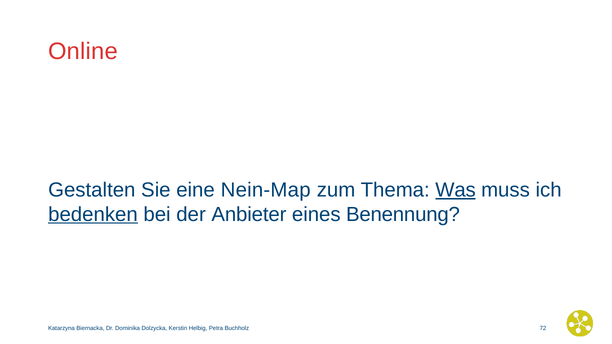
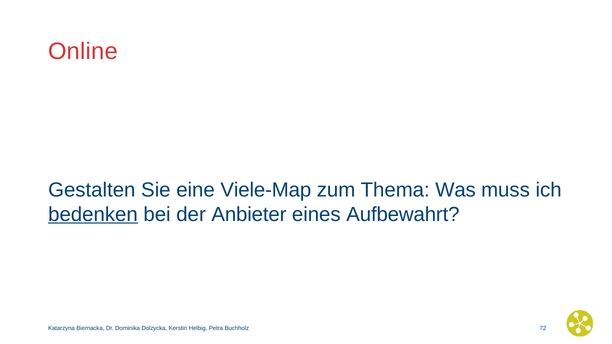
Nein-Map: Nein-Map -> Viele-Map (266, 190)
Was underline: present -> none (456, 190)
Benennung: Benennung -> Aufbewahrt (403, 215)
